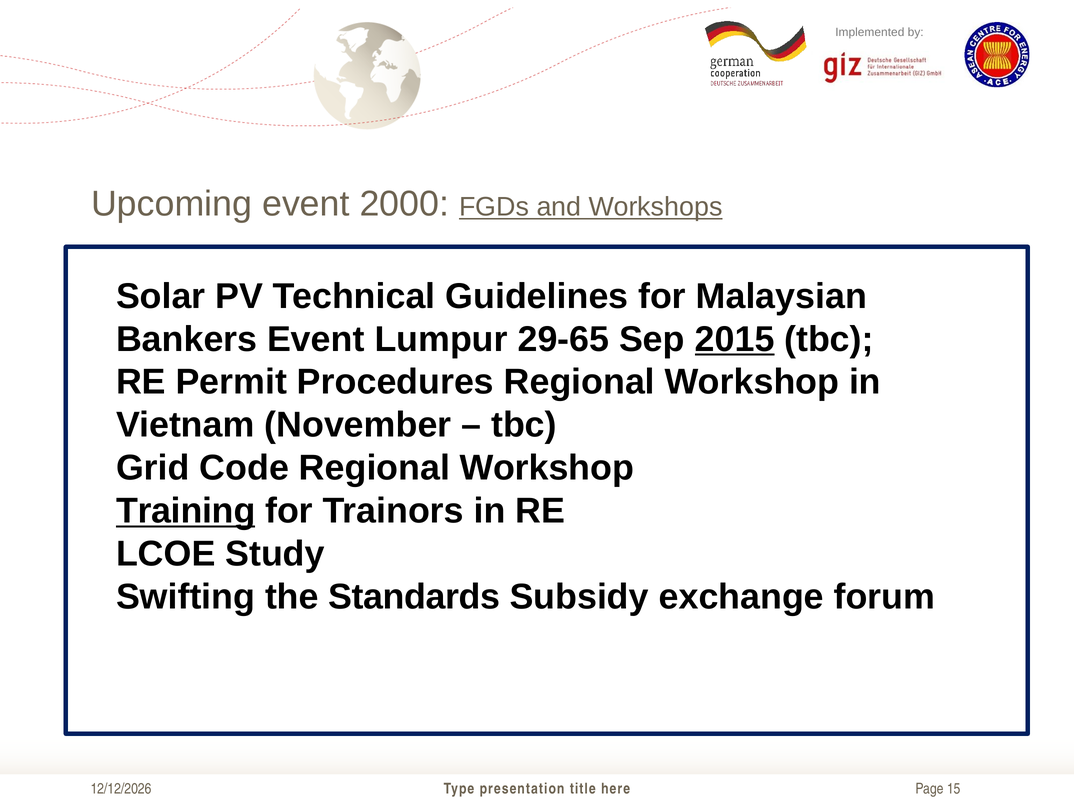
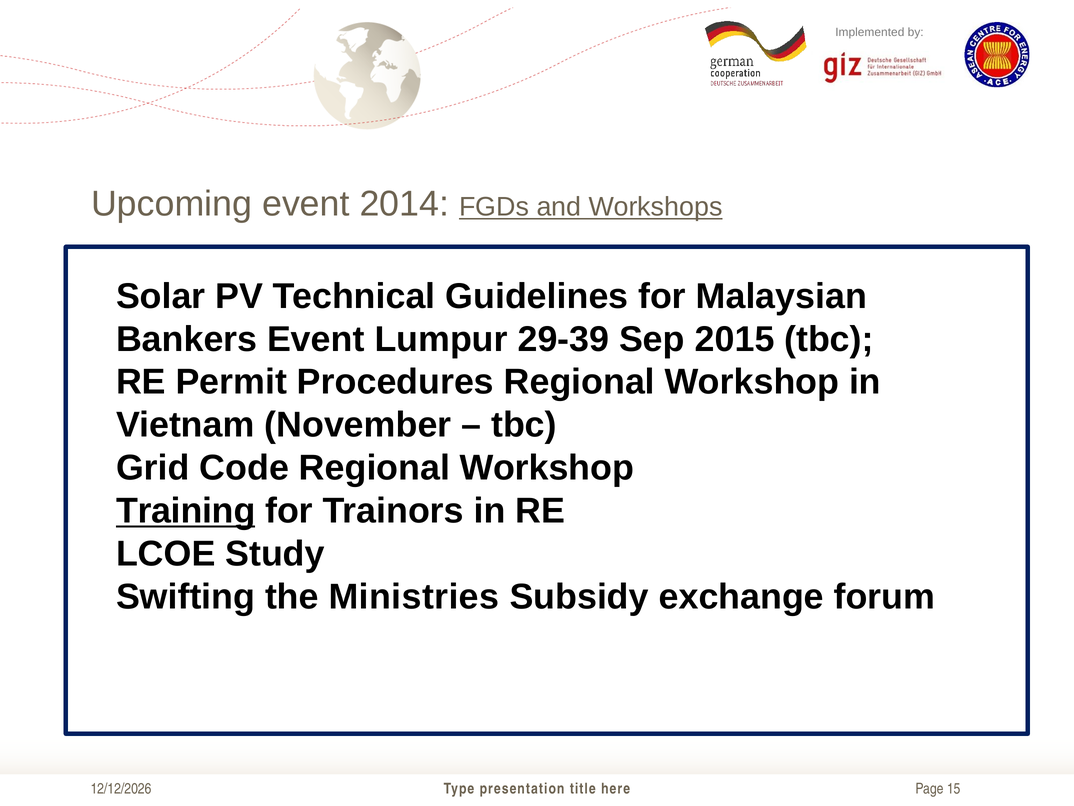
2000: 2000 -> 2014 (404, 204)
29-65: 29-65 -> 29-39 (563, 339)
2015 underline: present -> none (735, 339)
Standards: Standards -> Ministries (414, 597)
